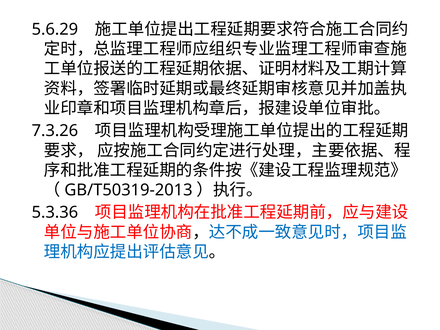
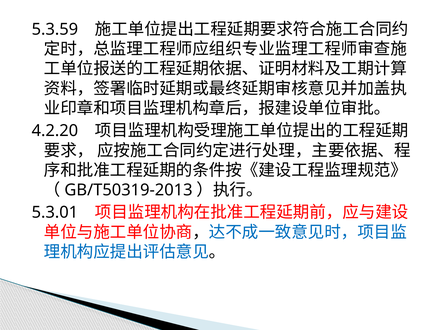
5.6.29: 5.6.29 -> 5.3.59 (55, 29)
7.3.26: 7.3.26 -> 4.2.20 (55, 131)
5.3.36: 5.3.36 -> 5.3.01 (55, 212)
